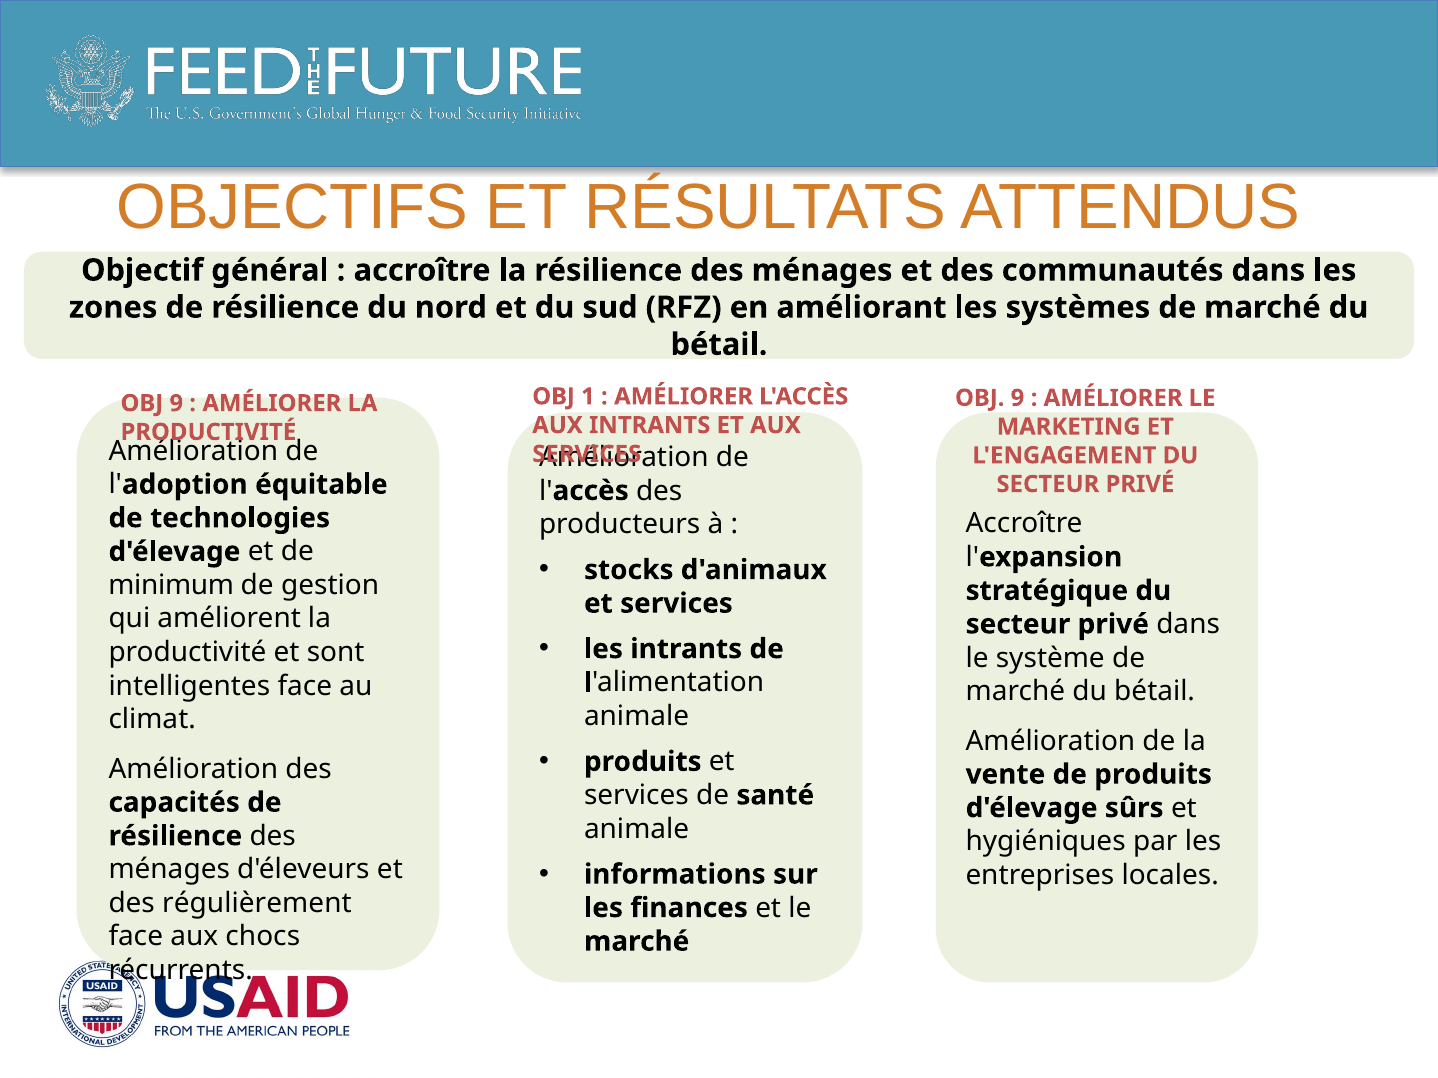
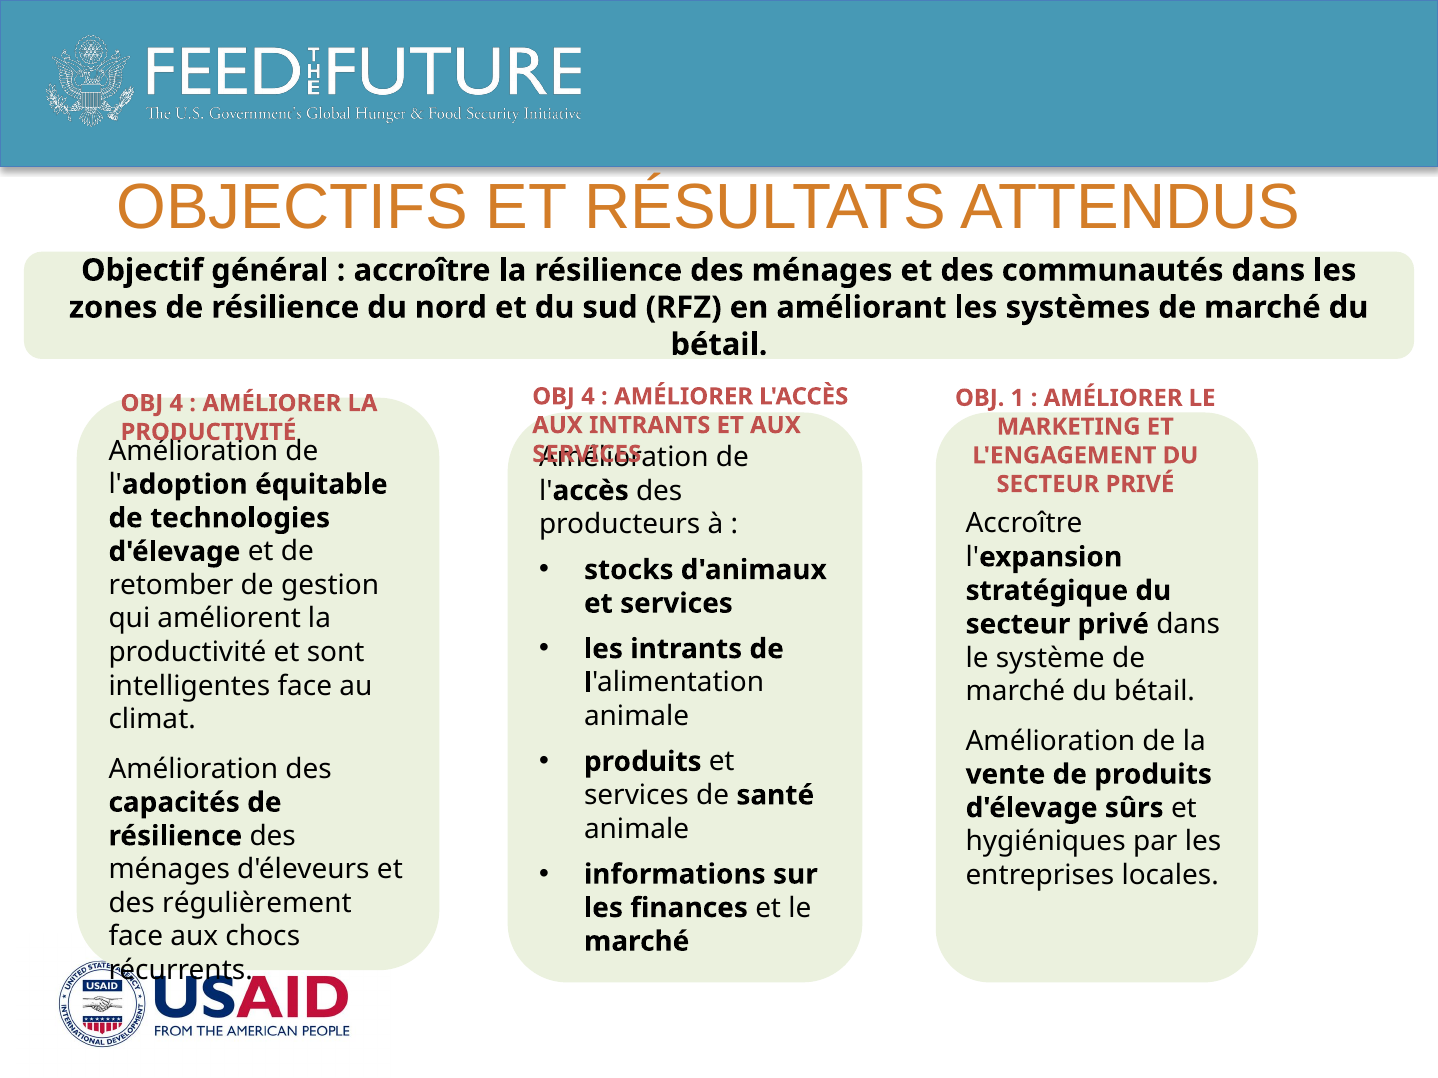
1: 1 -> 4 (588, 397)
9: 9 -> 1 (1017, 398)
9: 9 -> 4 (176, 404)
minimum: minimum -> retomber (171, 585)
